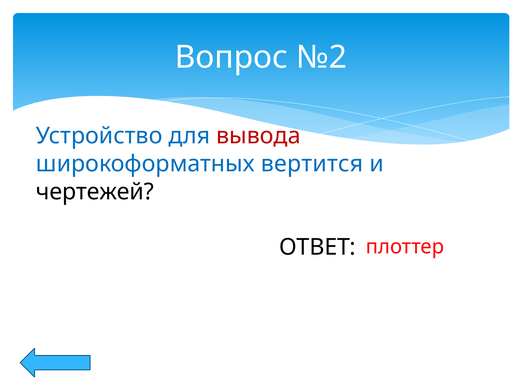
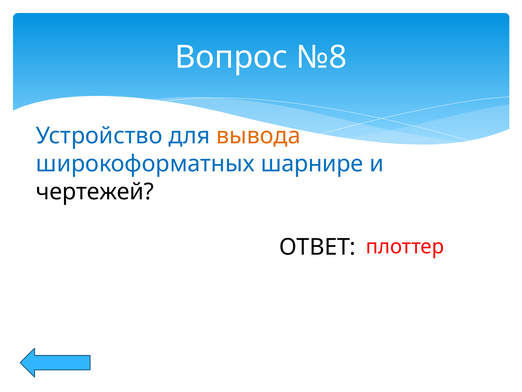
№2: №2 -> №8 (322, 57)
вывода colour: red -> orange (258, 136)
вертится: вертится -> шарнире (312, 164)
